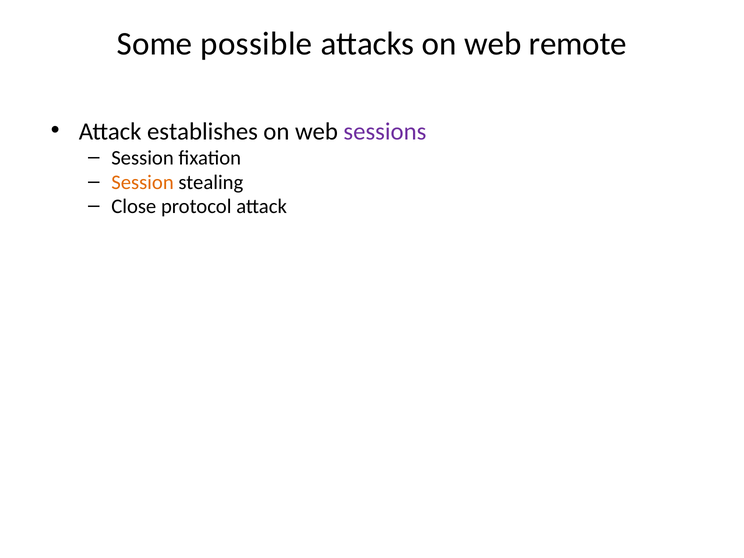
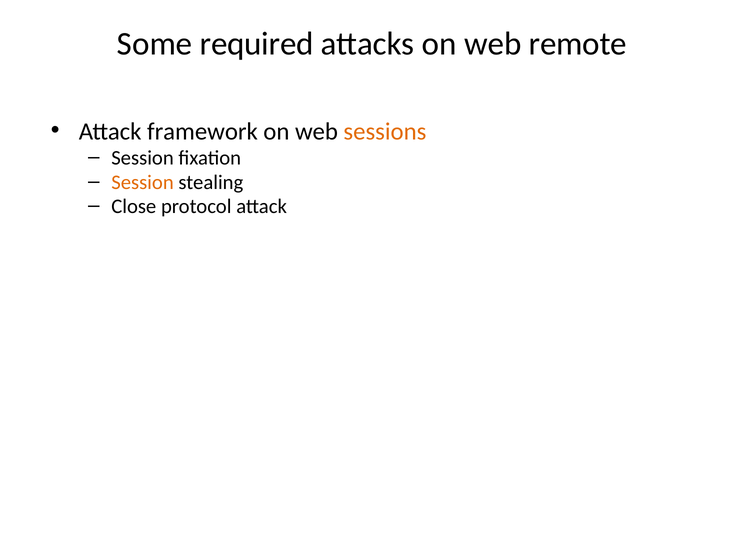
possible: possible -> required (257, 44)
establishes: establishes -> framework (202, 131)
sessions colour: purple -> orange (385, 131)
